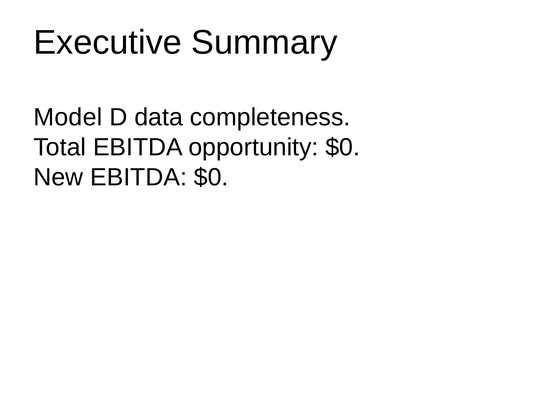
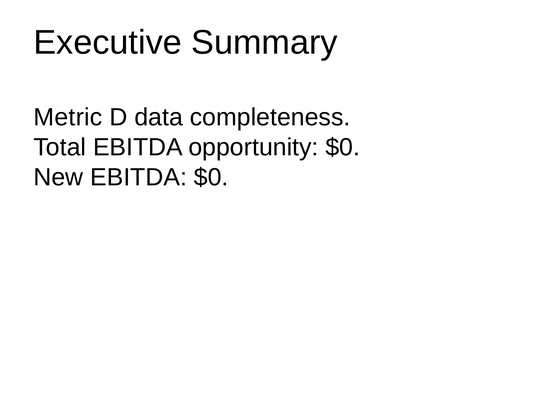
Model: Model -> Metric (68, 117)
